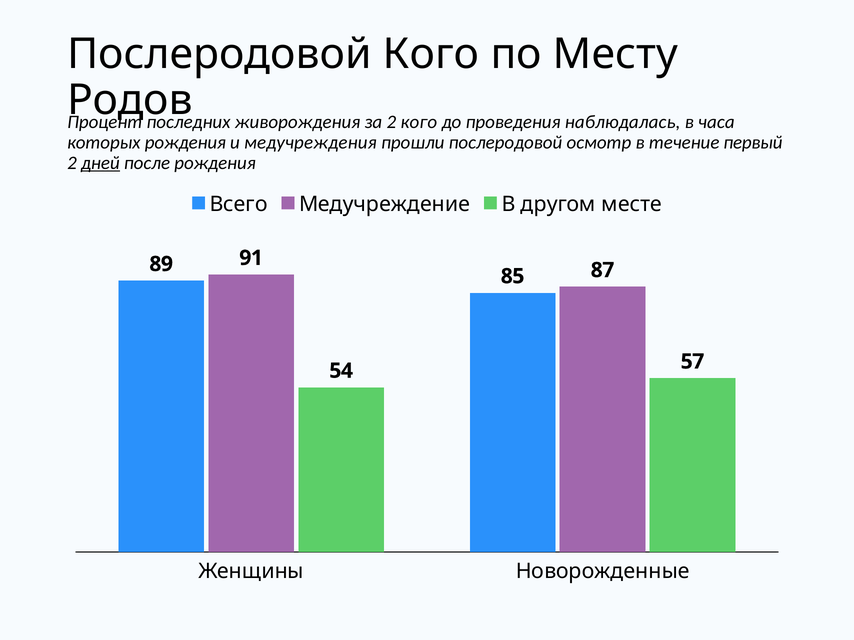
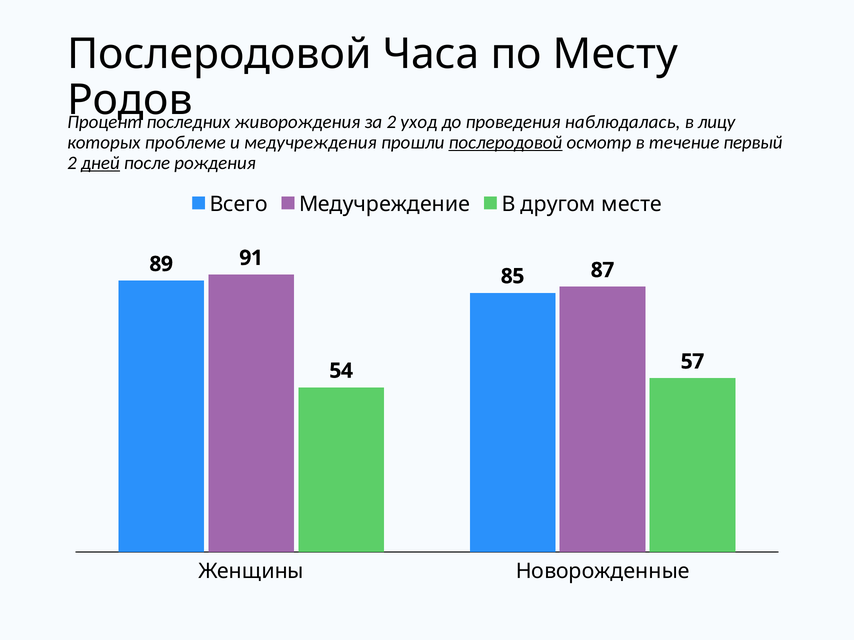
Послеродовой Кого: Кого -> Часа (431, 54)
2 кого: кого -> уход (419, 122)
часа: часа -> лицу (717, 122)
которых рождения: рождения -> проблеме (185, 143)
послеродовой underline: none -> present (505, 143)
